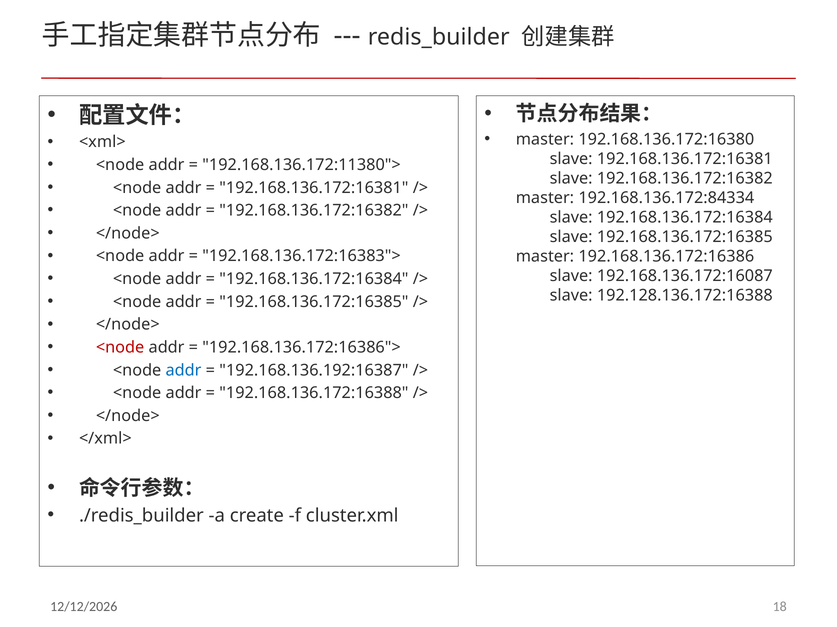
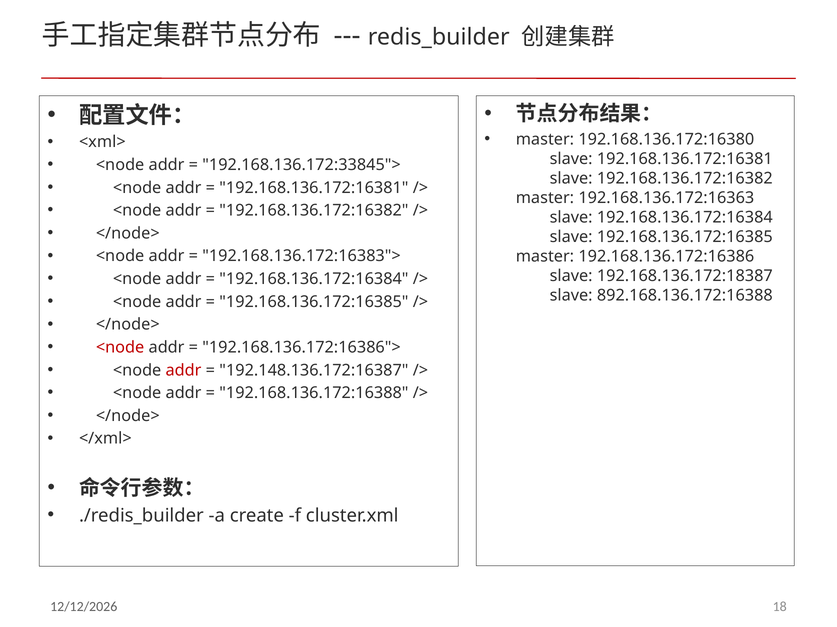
192.168.136.172:11380">: 192.168.136.172:11380"> -> 192.168.136.172:33845"> (302, 165)
192.168.136.172:84334: 192.168.136.172:84334 -> 192.168.136.172:16363 (666, 198)
192.168.136.172:16087: 192.168.136.172:16087 -> 192.168.136.172:18387 (685, 276)
192.128.136.172:16388: 192.128.136.172:16388 -> 892.168.136.172:16388 (685, 296)
addr colour: blue -> red (184, 371)
192.168.136.192:16387: 192.168.136.192:16387 -> 192.148.136.172:16387 (314, 371)
